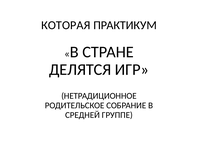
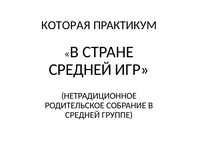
ДЕЛЯТСЯ: ДЕЛЯТСЯ -> СРЕДНЕЙ (80, 69)
